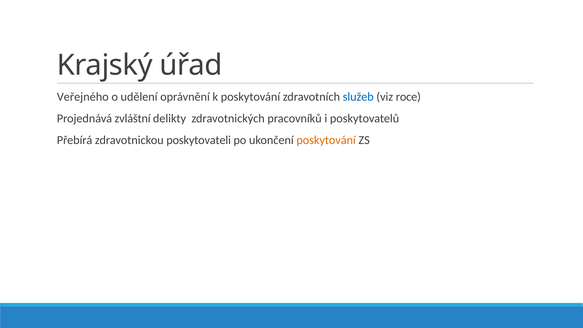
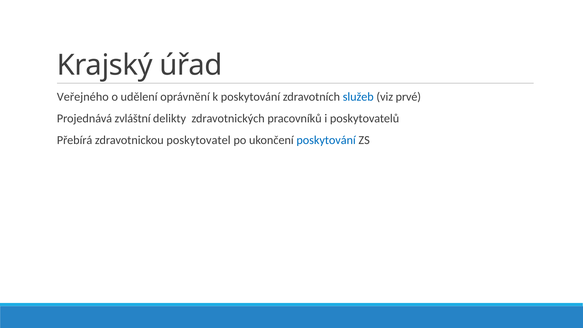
roce: roce -> prvé (408, 97)
poskytovateli: poskytovateli -> poskytovatel (199, 140)
poskytování colour: orange -> blue (326, 140)
